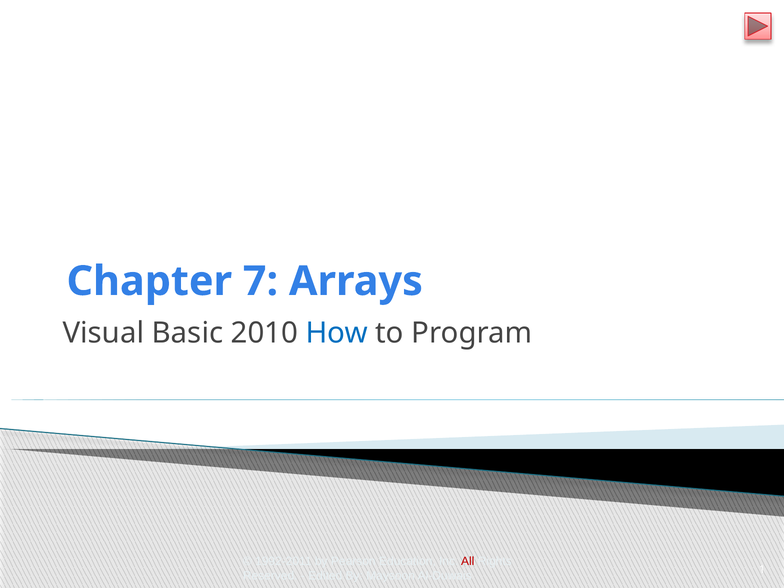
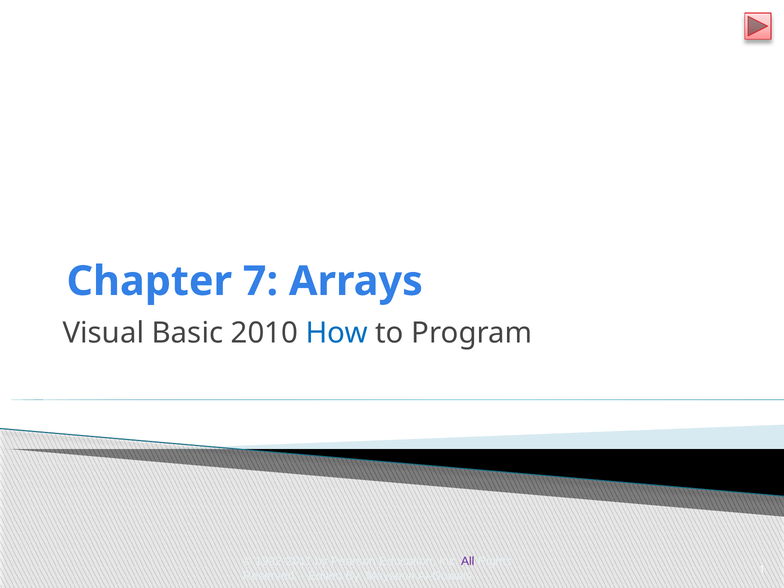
All colour: red -> purple (468, 561)
